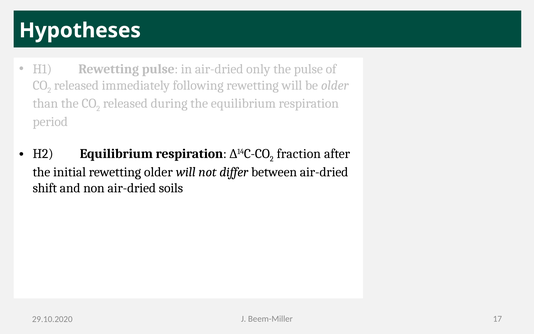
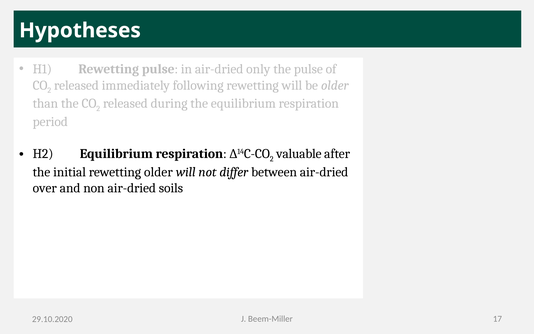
fraction: fraction -> valuable (299, 154)
shift: shift -> over (45, 188)
